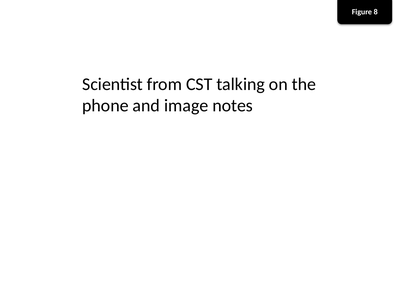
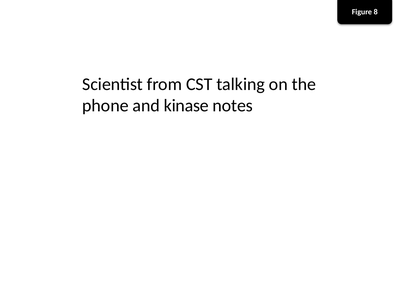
image: image -> kinase (186, 106)
